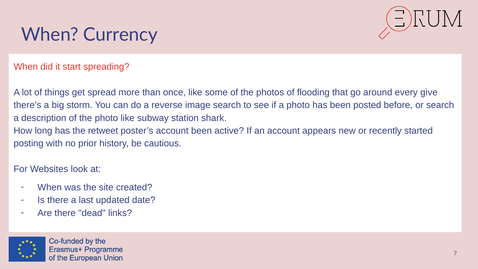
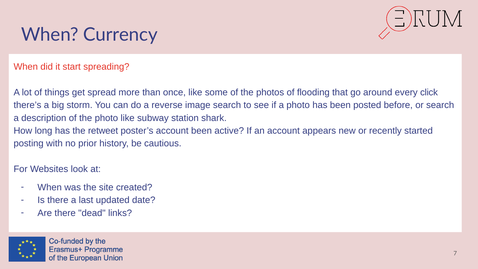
give: give -> click (429, 92)
